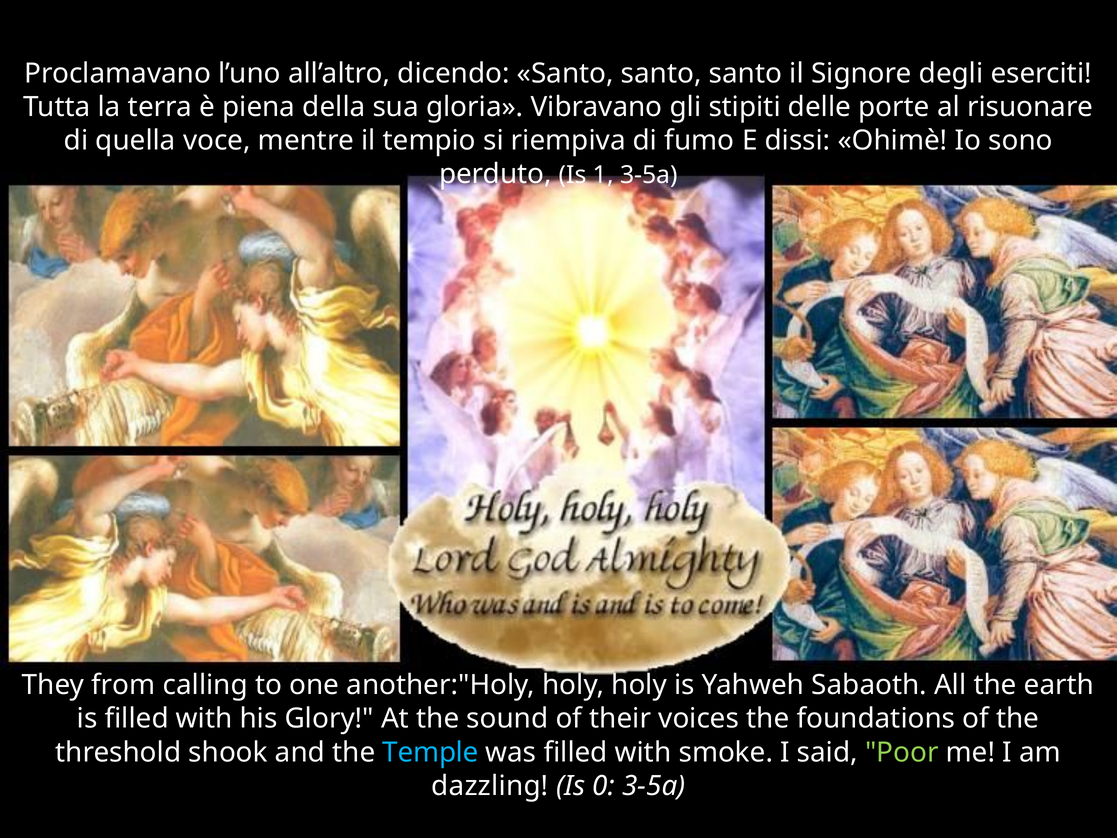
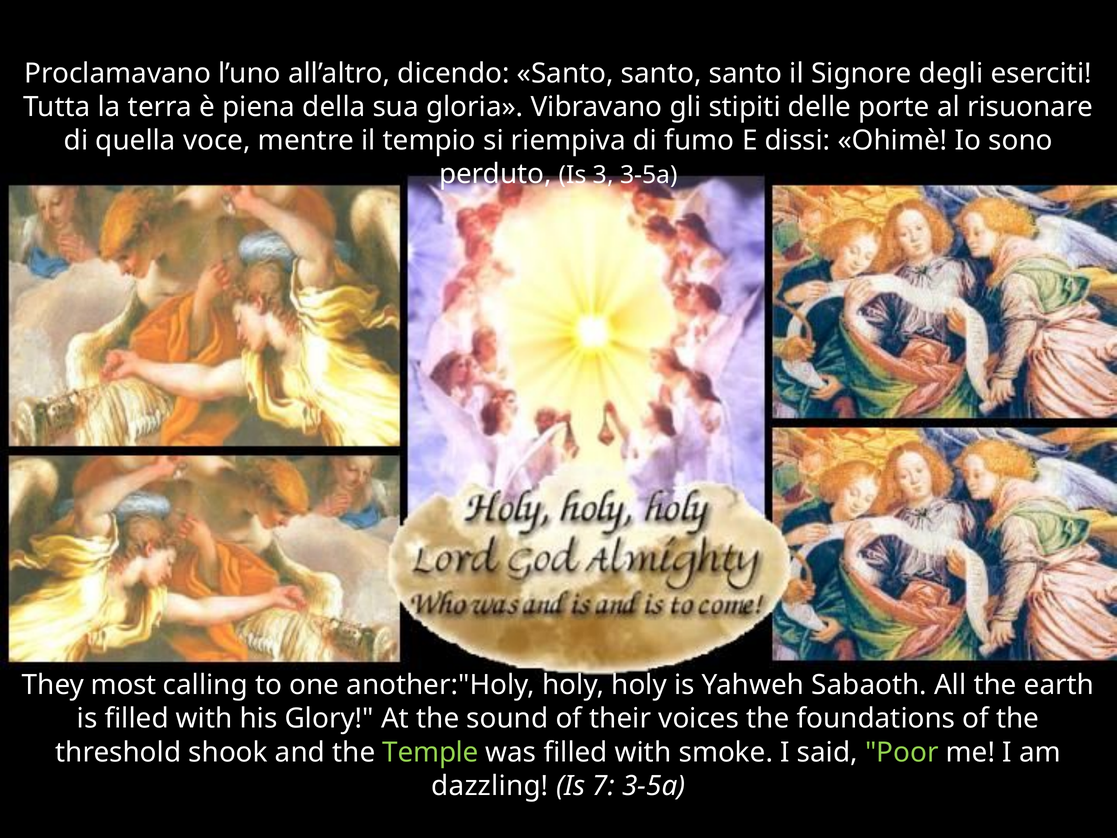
1: 1 -> 3 (603, 175)
from: from -> most (124, 685)
Temple colour: light blue -> light green (431, 752)
0: 0 -> 7 (604, 786)
